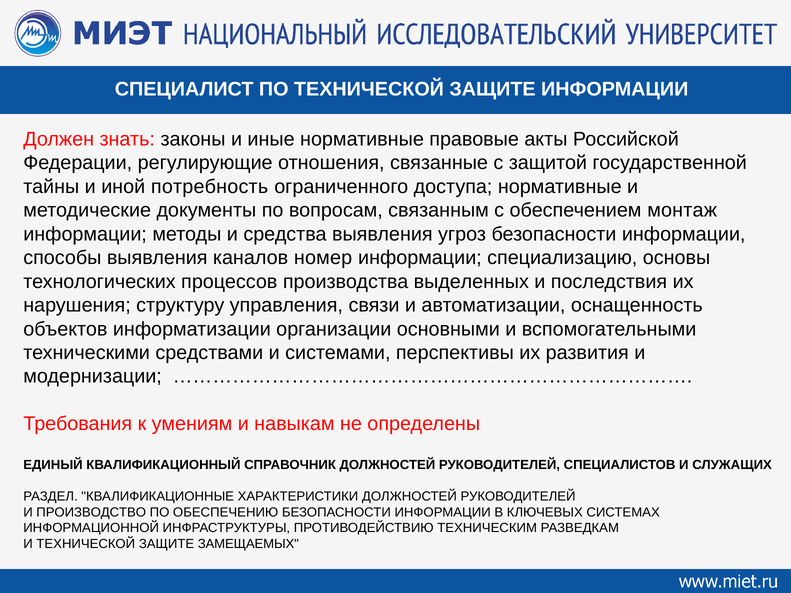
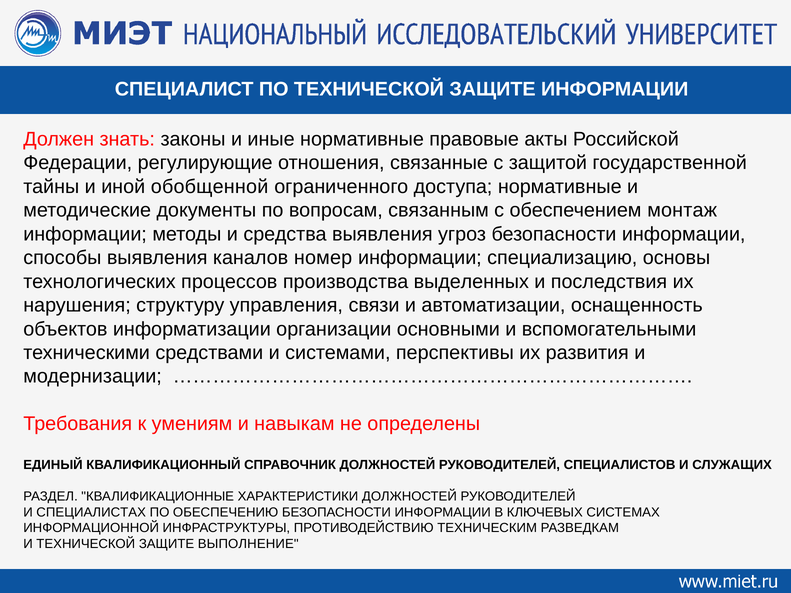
потребность: потребность -> обобщенной (210, 187)
ПРОИЗВОДСТВО: ПРОИЗВОДСТВО -> СПЕЦИАЛИСТАХ (91, 513)
ЗАМЕЩАЕМЫХ: ЗАМЕЩАЕМЫХ -> ВЫПОЛНЕНИЕ (248, 544)
